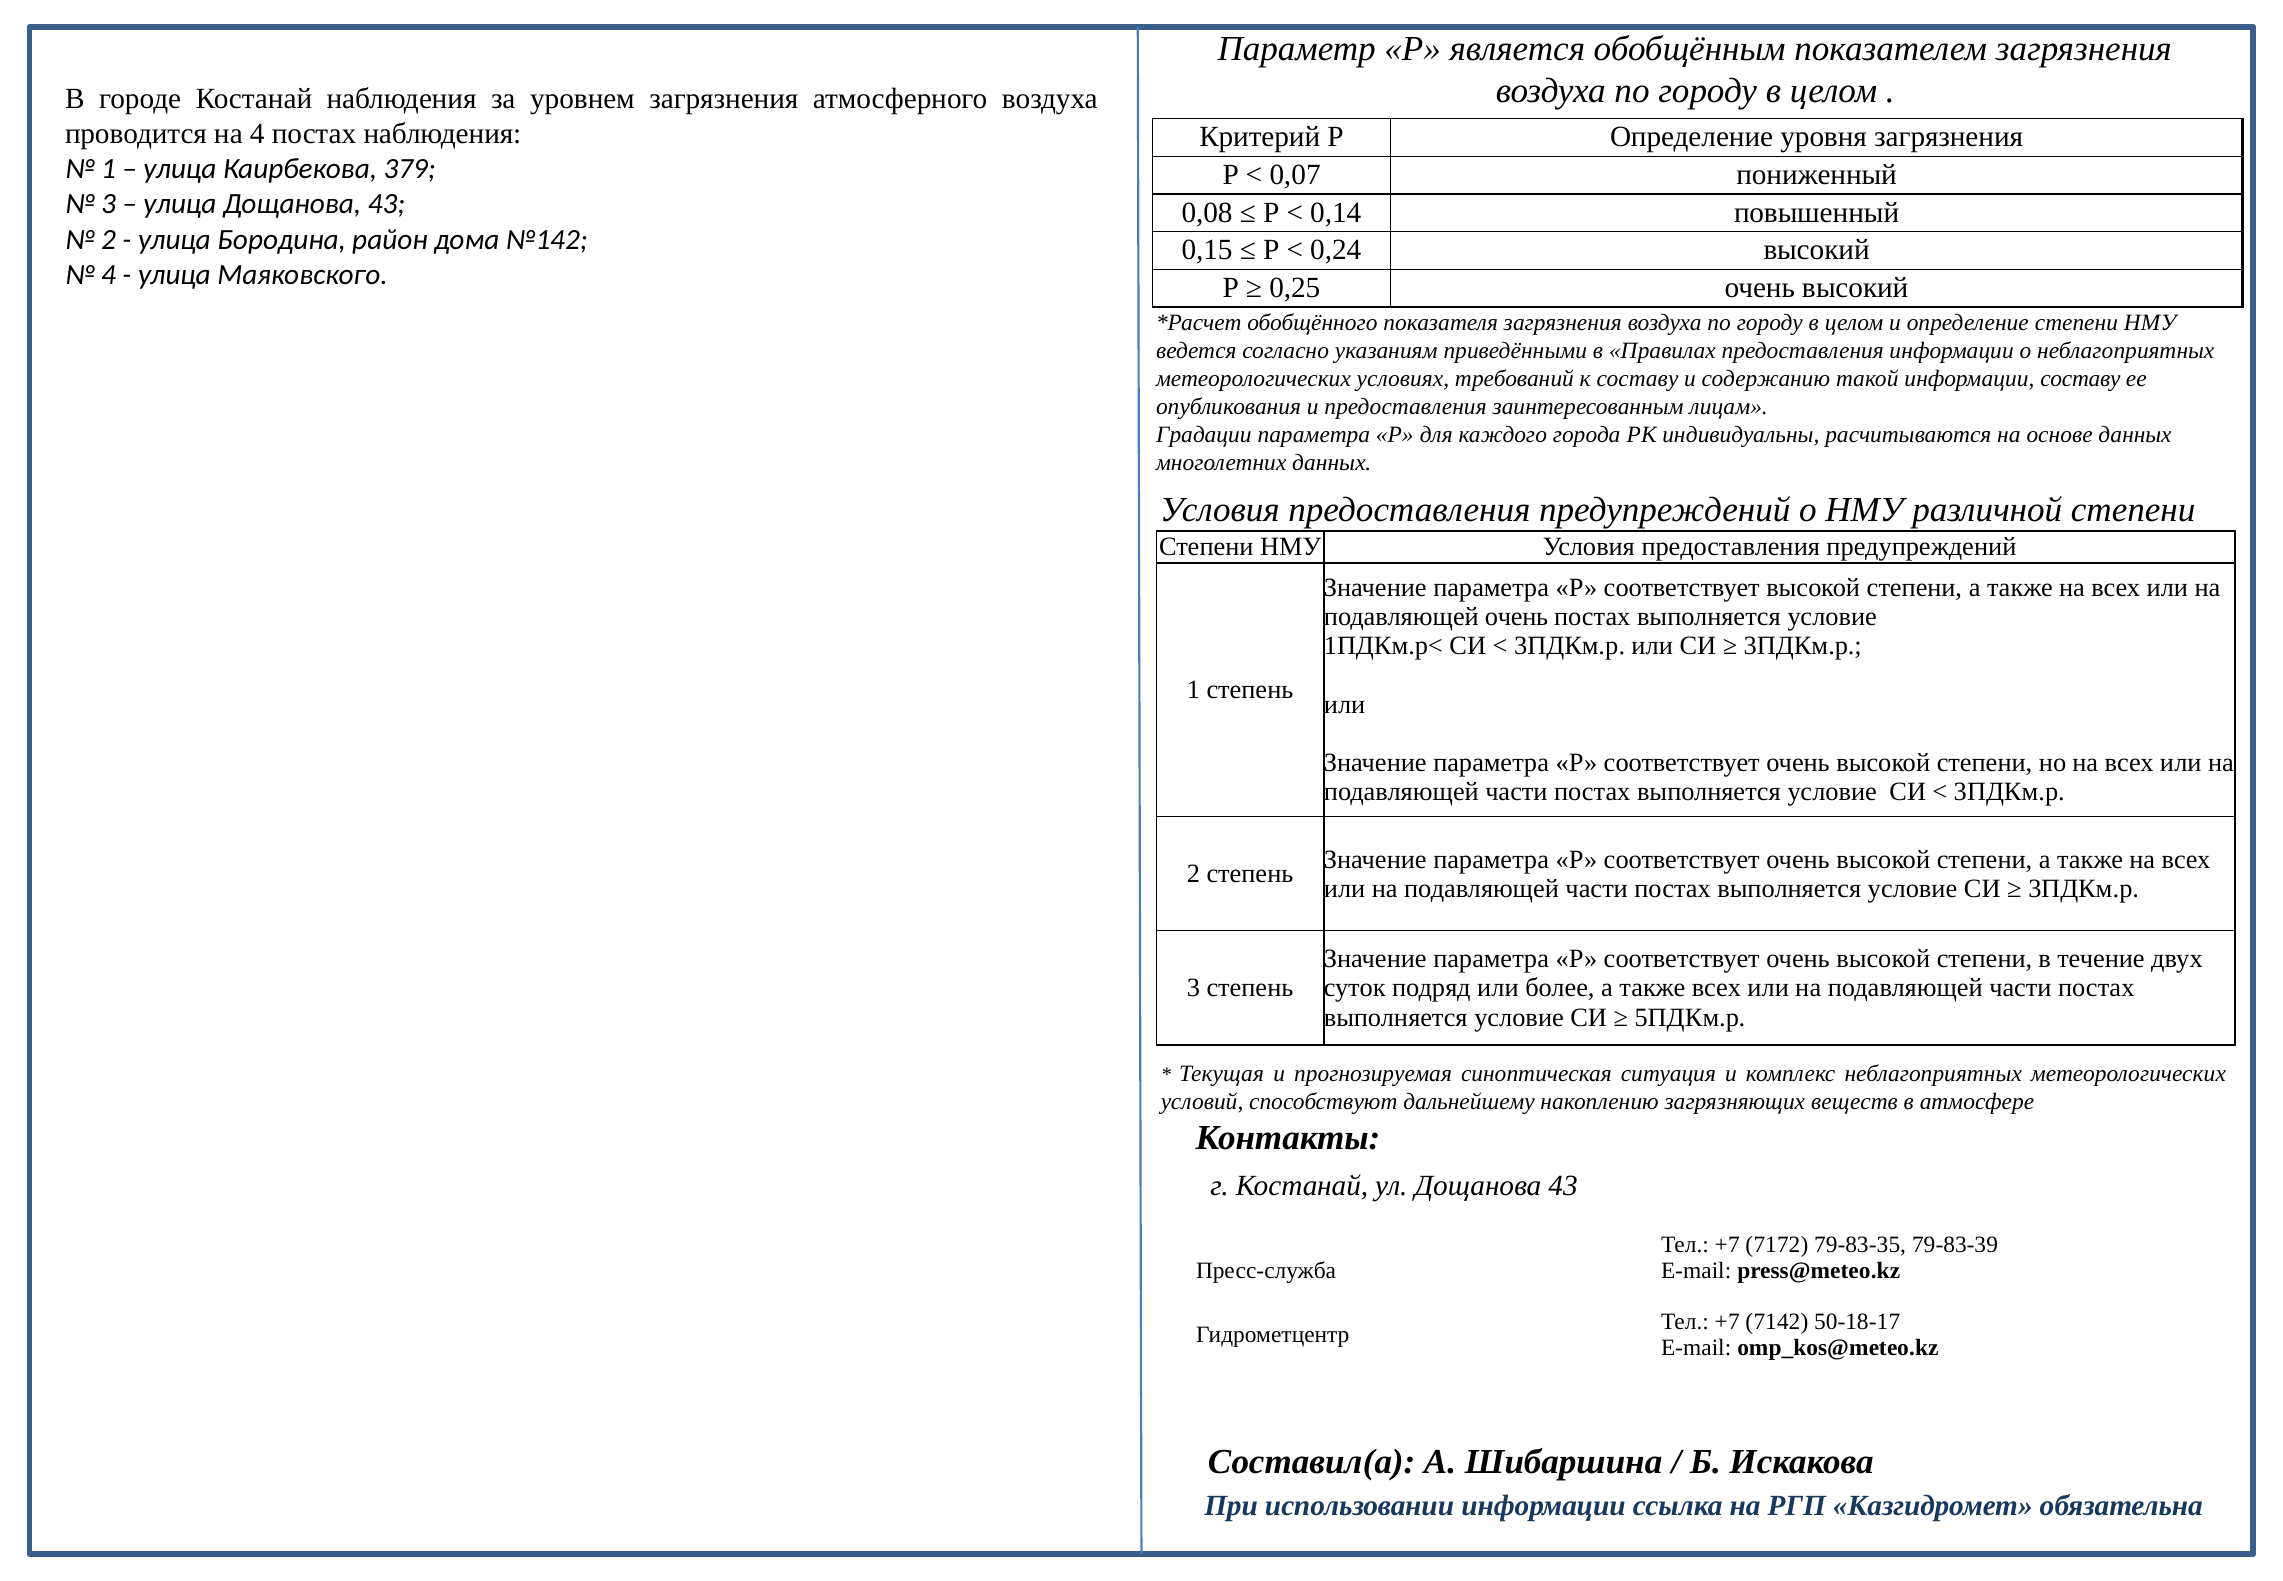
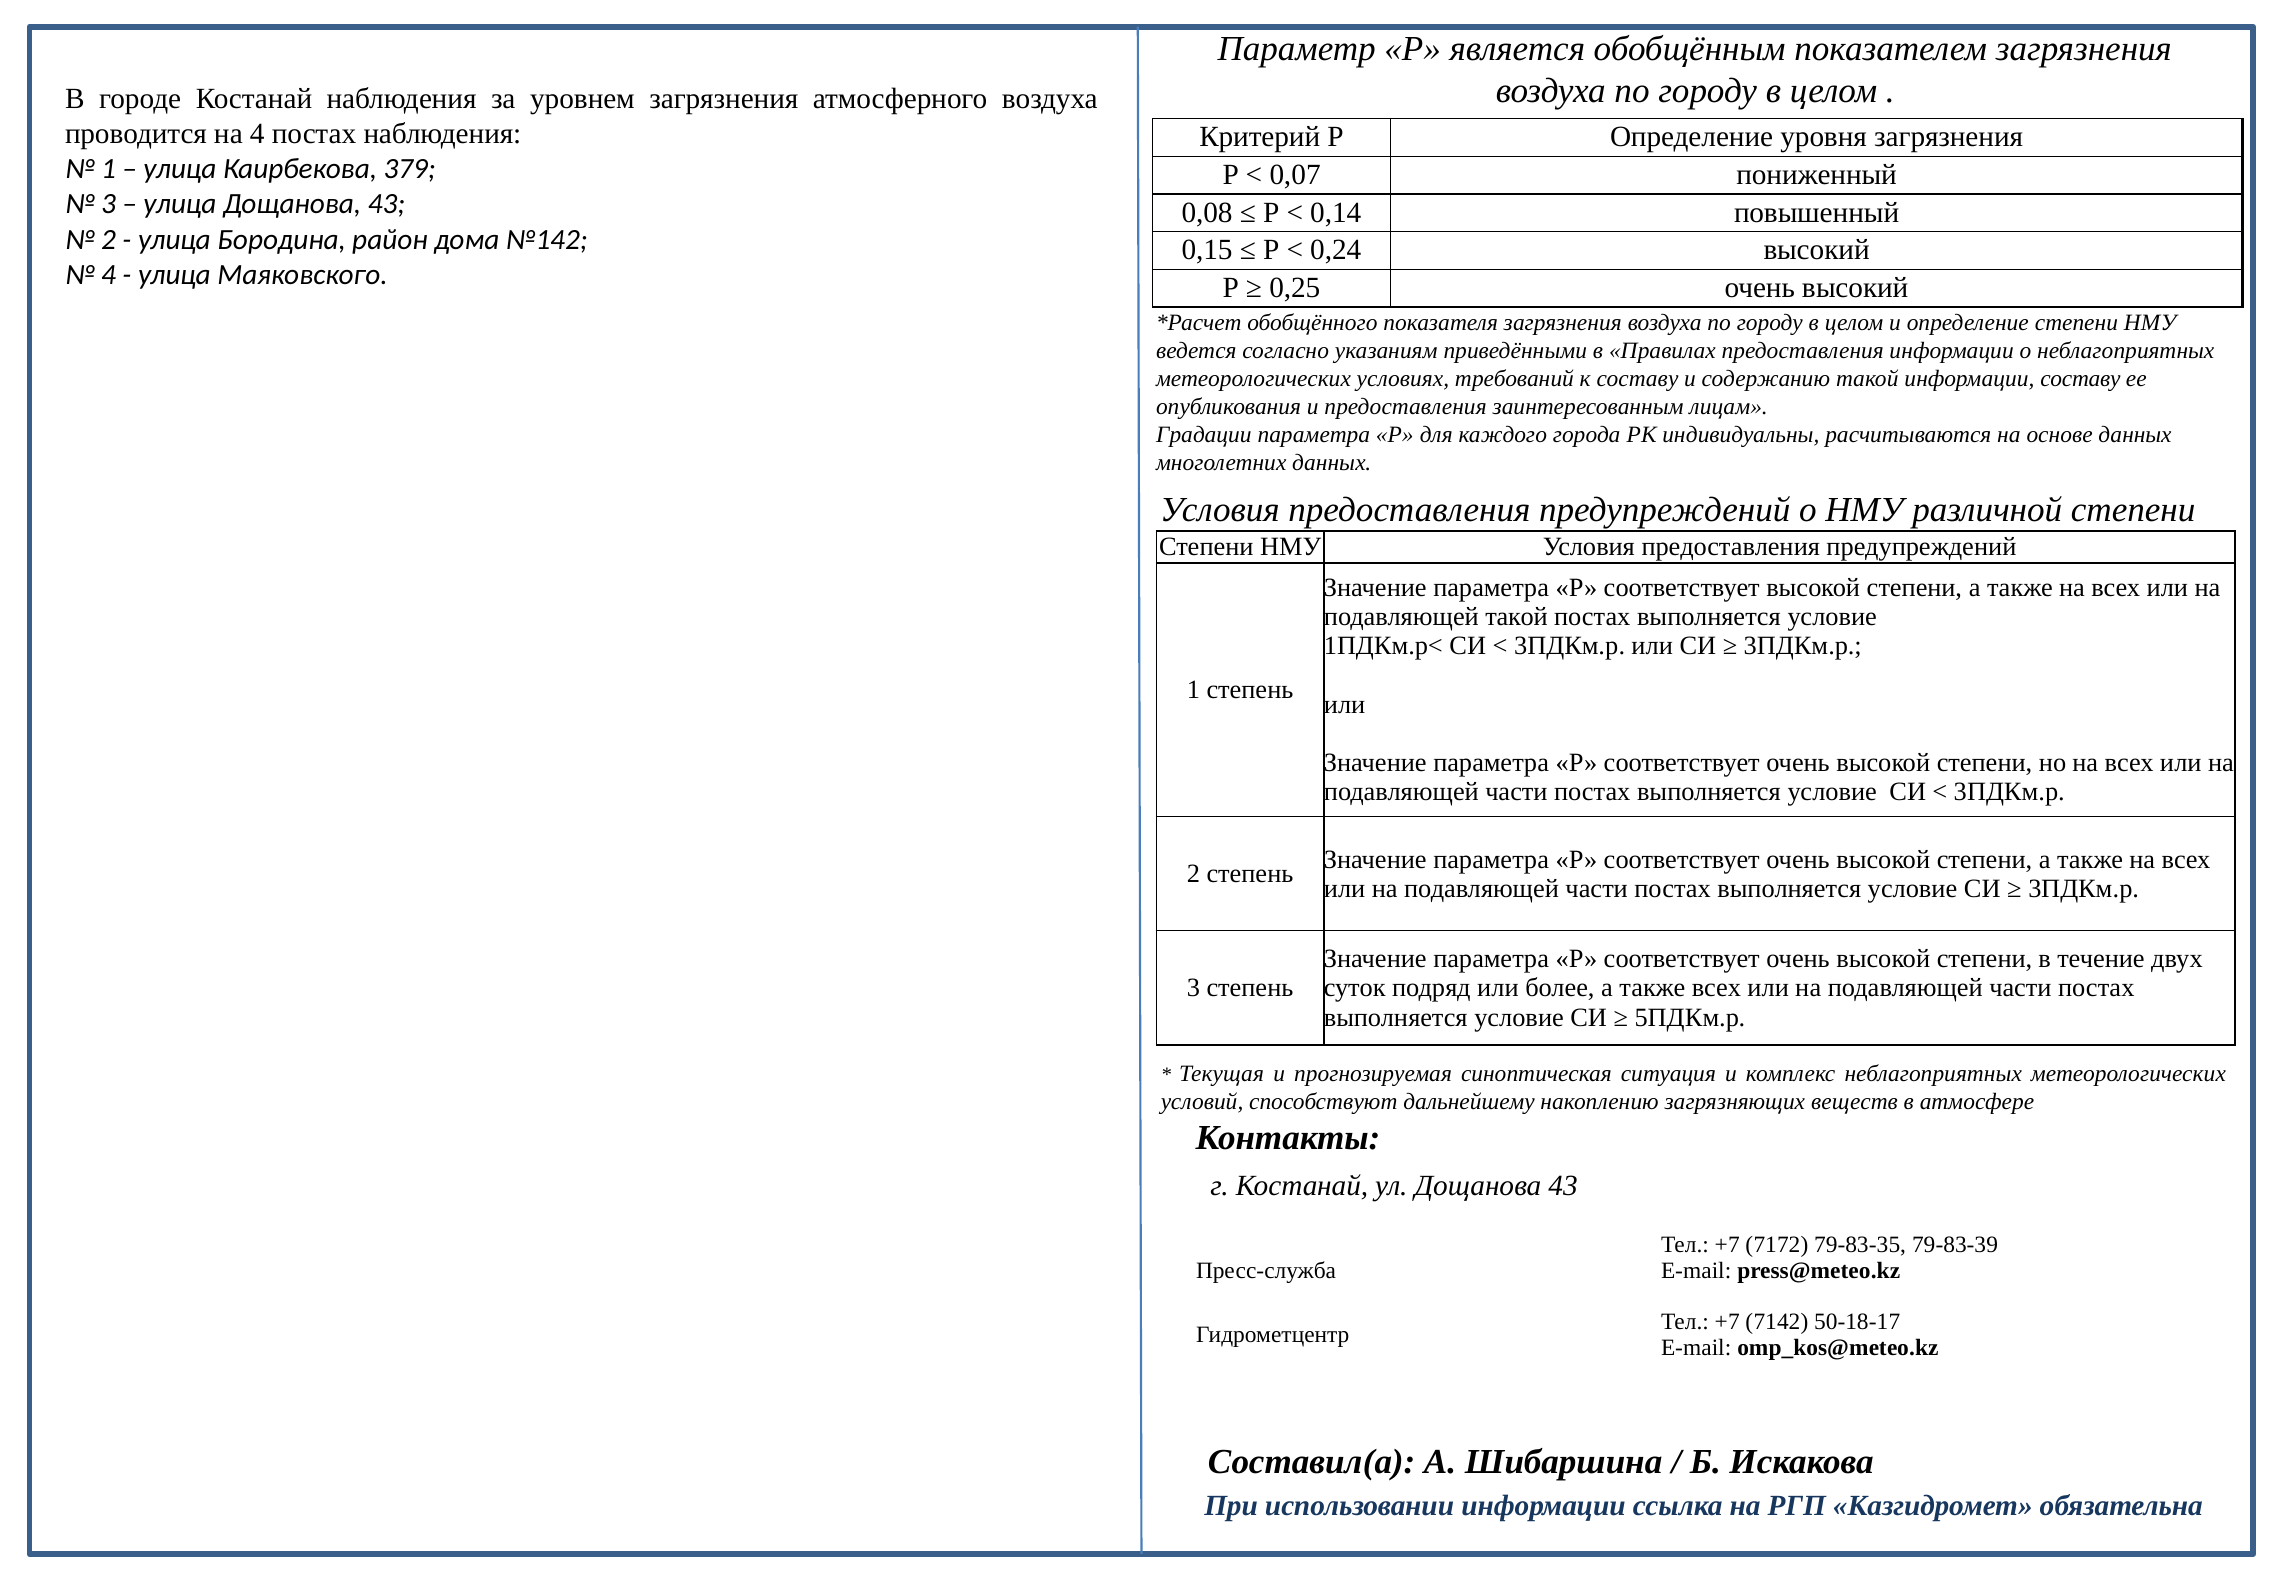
подавляющей очень: очень -> такой (1517, 617)
